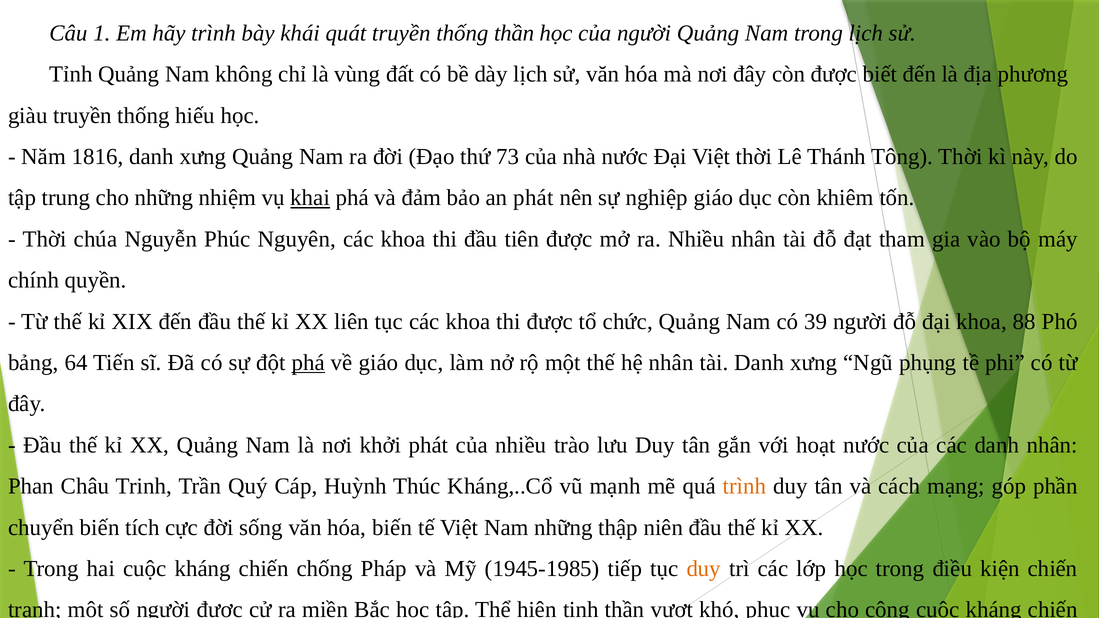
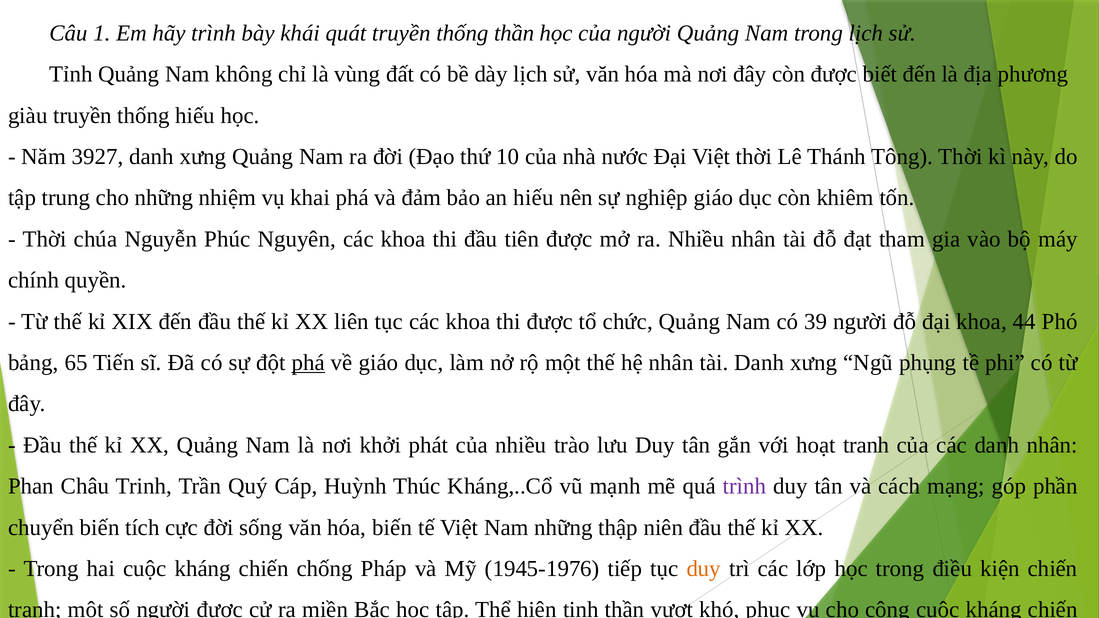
1816: 1816 -> 3927 (98, 157)
73: 73 -> 10 (508, 157)
khai underline: present -> none (310, 198)
an phát: phát -> hiếu (533, 198)
88: 88 -> 44 (1024, 322)
64: 64 -> 65 (76, 363)
hoạt nước: nước -> tranh (866, 445)
trình colour: orange -> purple (744, 486)
1945-1985: 1945-1985 -> 1945-1976 (542, 569)
